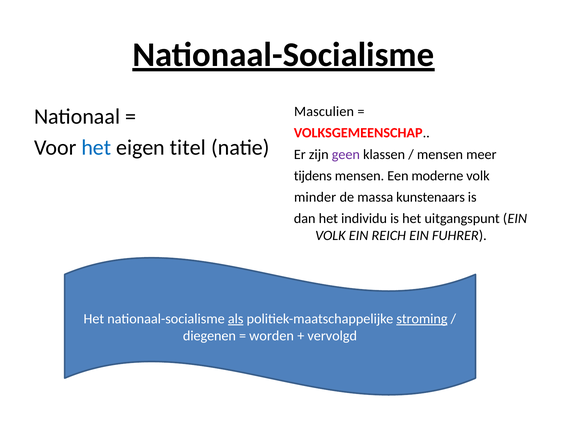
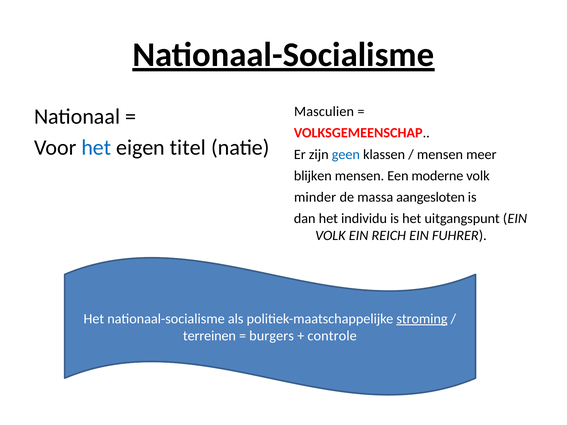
geen colour: purple -> blue (346, 154)
tijdens: tijdens -> blijken (313, 176)
kunstenaars: kunstenaars -> aangesloten (431, 197)
als underline: present -> none (236, 319)
diegenen: diegenen -> terreinen (209, 336)
worden: worden -> burgers (272, 336)
vervolgd: vervolgd -> controle (332, 336)
